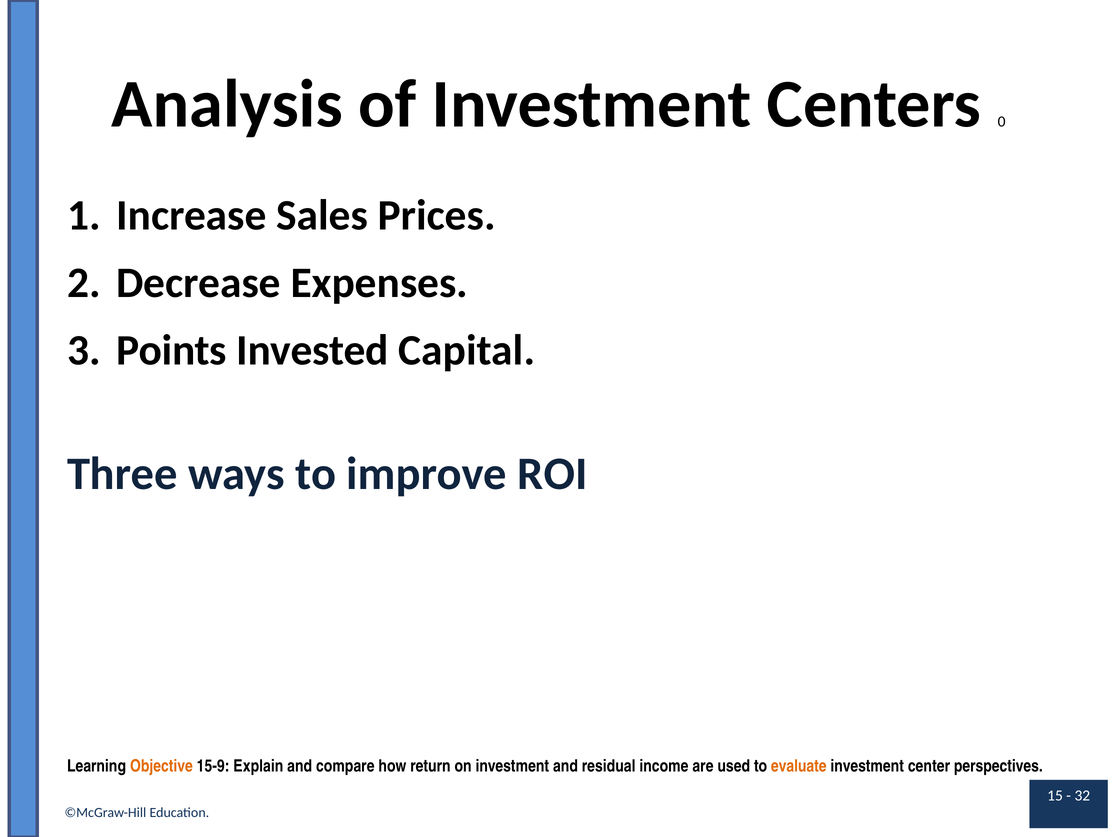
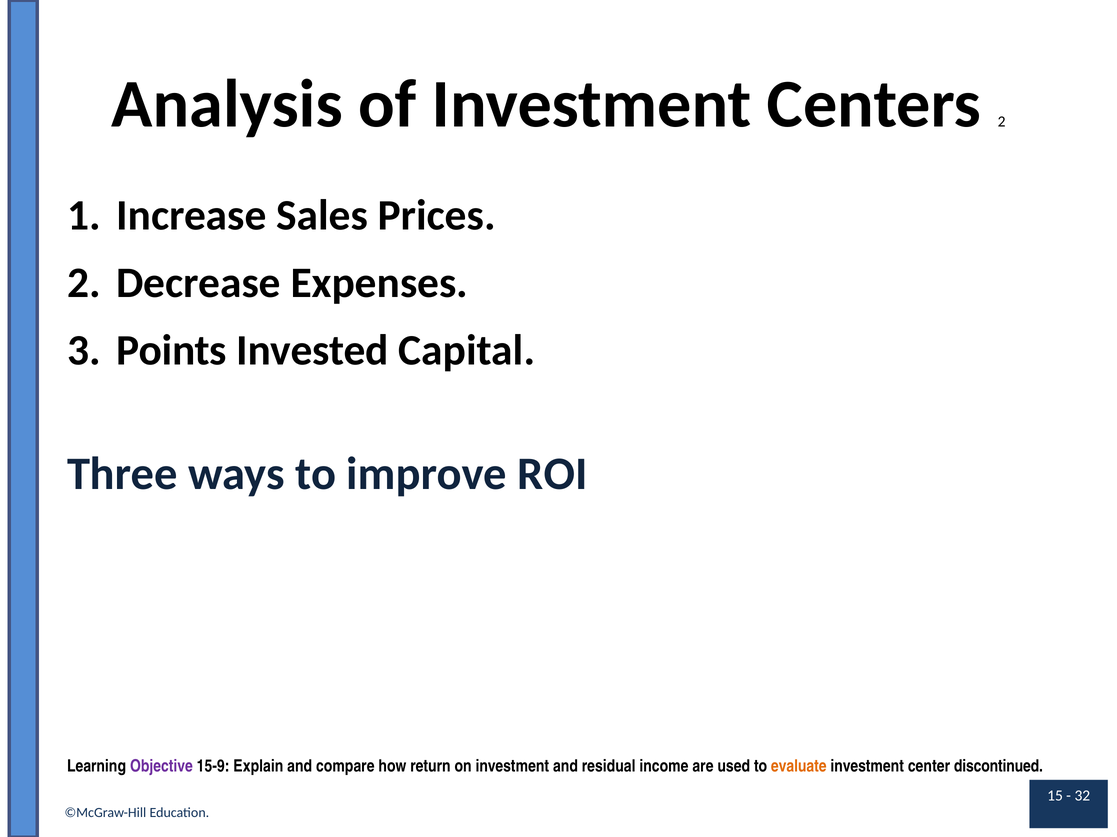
Centers 0: 0 -> 2 (1002, 122)
Objective colour: orange -> purple (161, 767)
perspectives: perspectives -> discontinued (998, 767)
